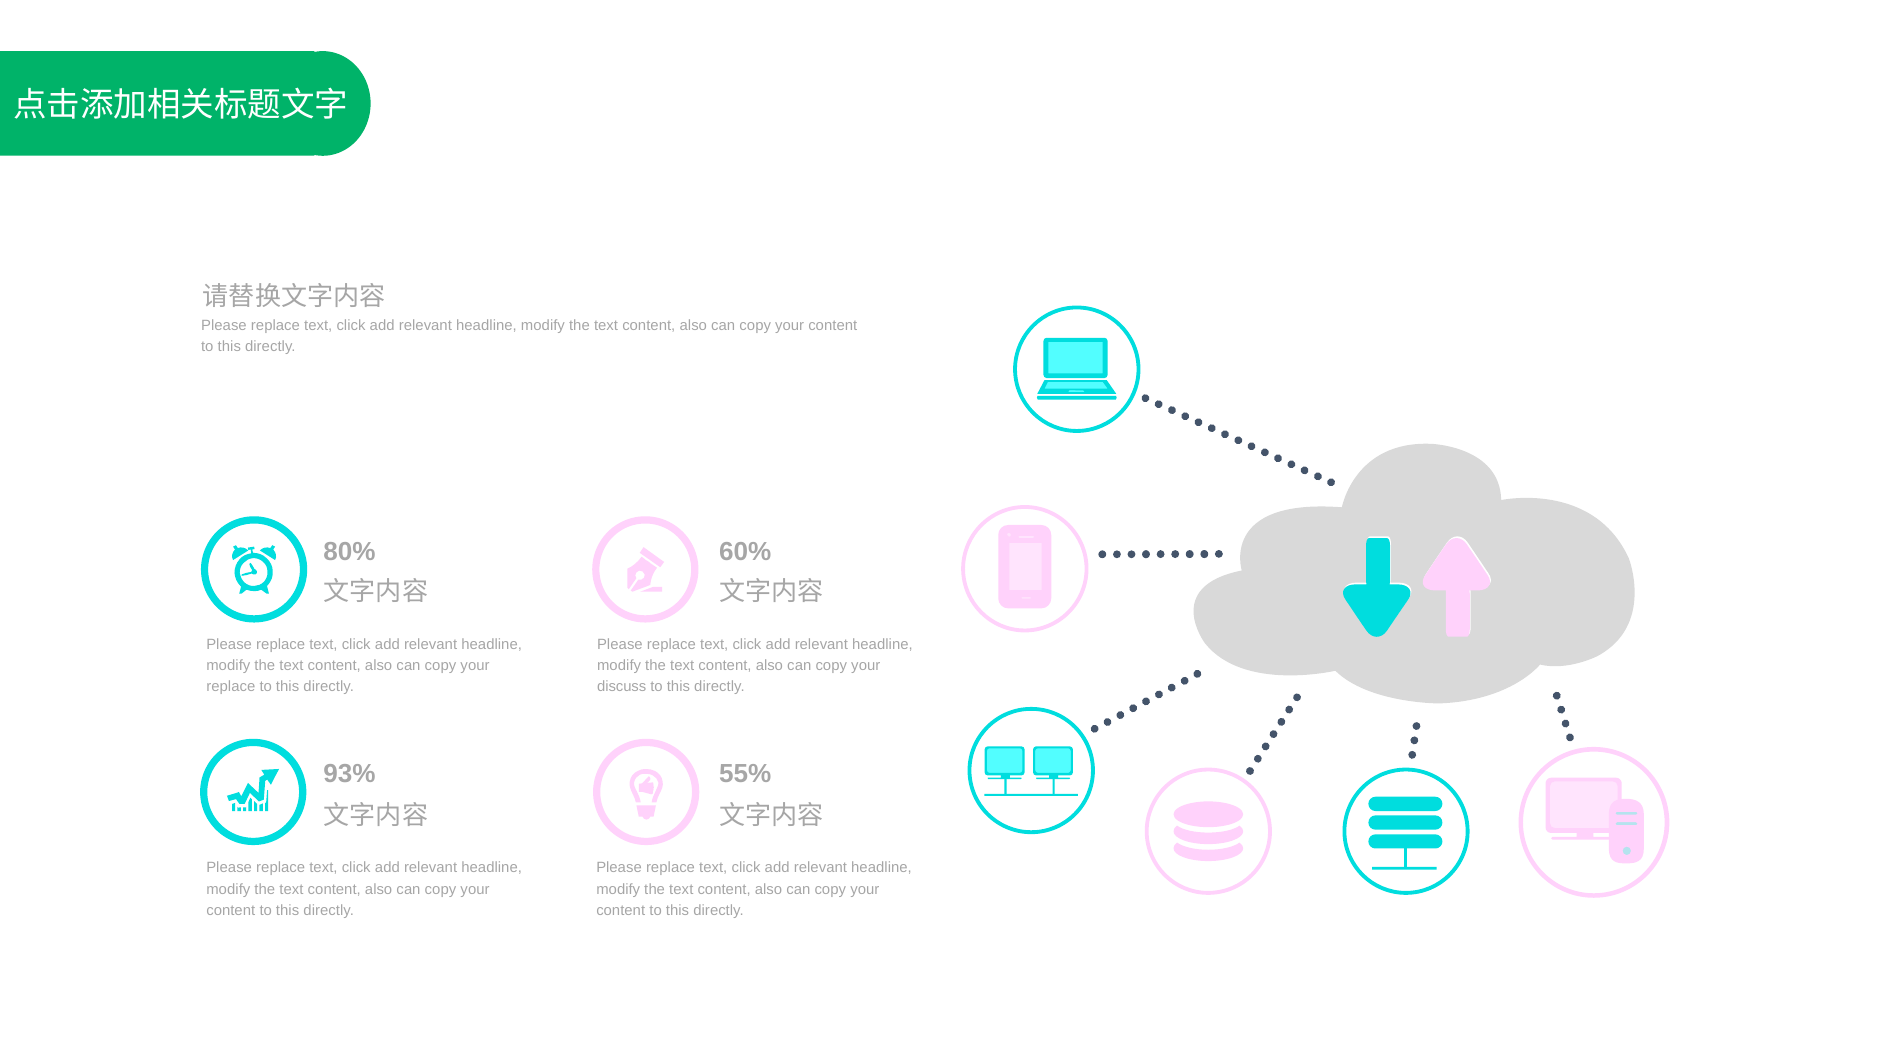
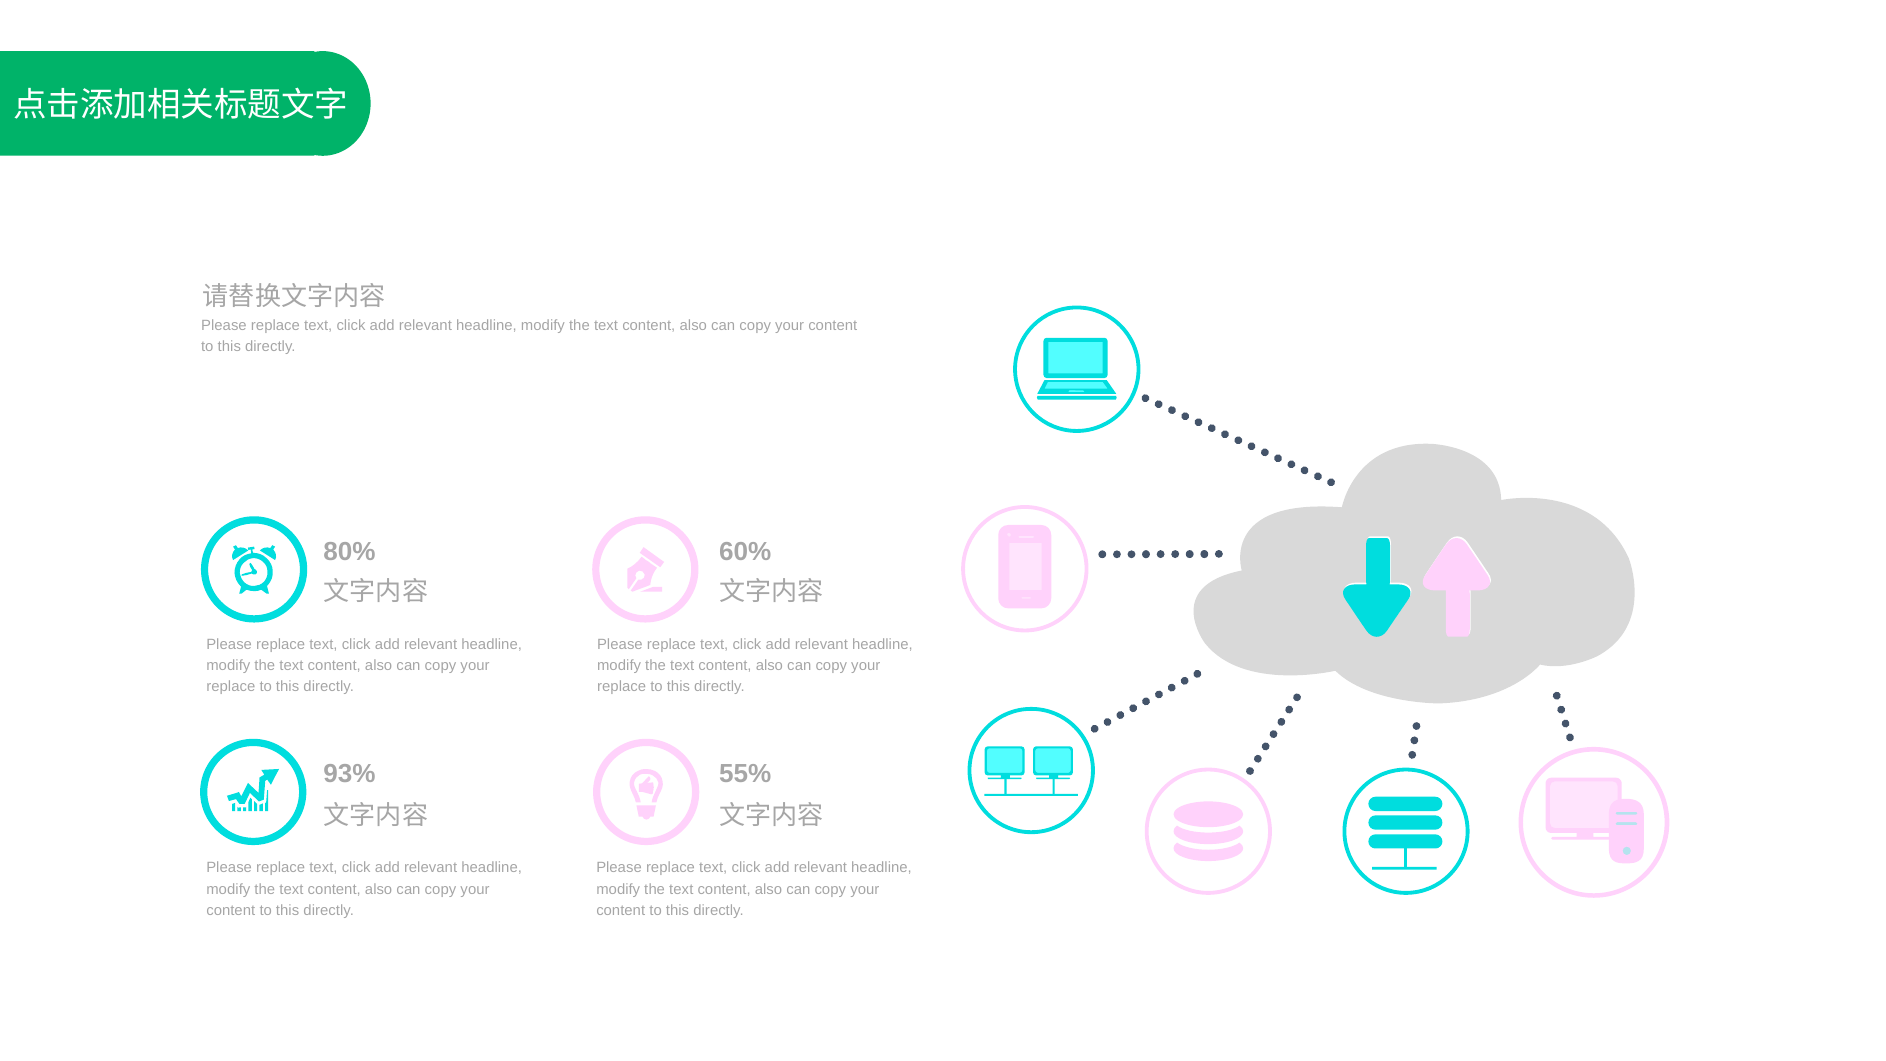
discuss: discuss -> replace (622, 687)
